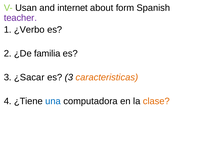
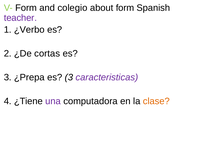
V- Usan: Usan -> Form (26, 8)
internet: internet -> colegio (72, 8)
familia: familia -> cortas (47, 53)
¿Sacar: ¿Sacar -> ¿Prepa (29, 77)
caracteristicas colour: orange -> purple (107, 77)
una colour: blue -> purple (53, 101)
